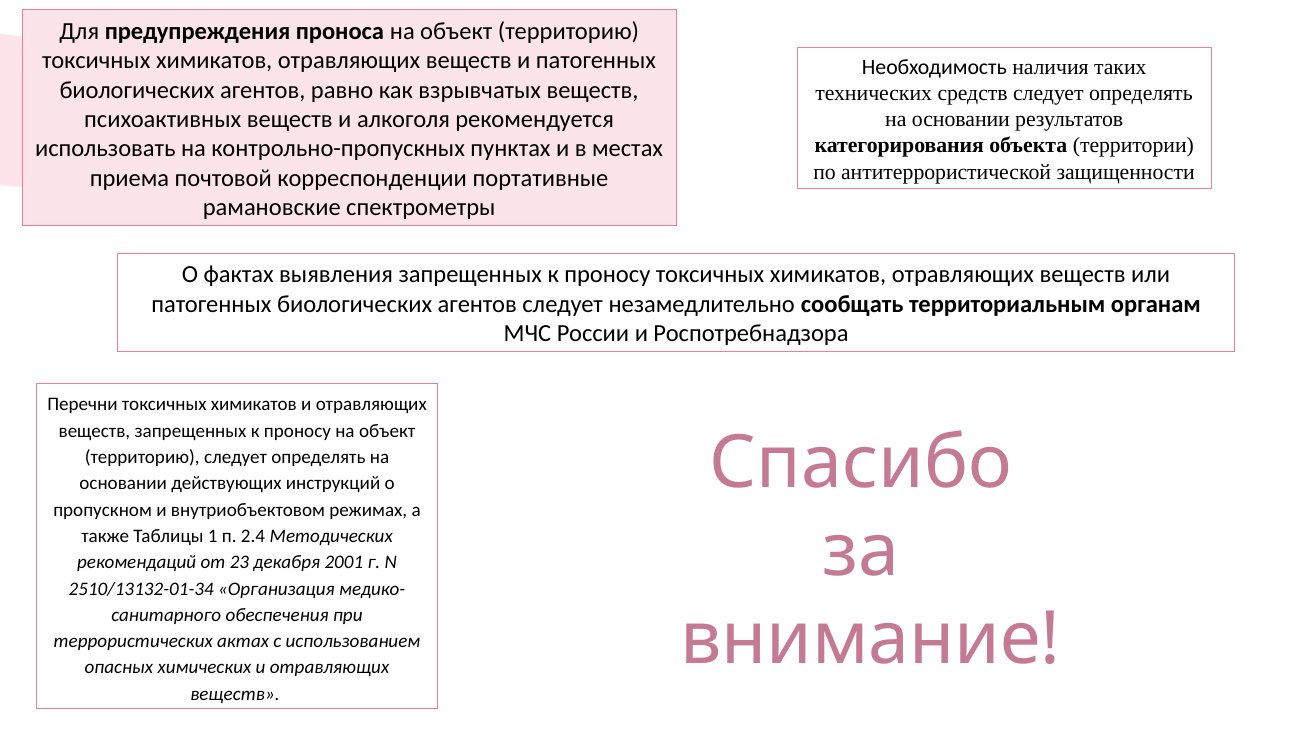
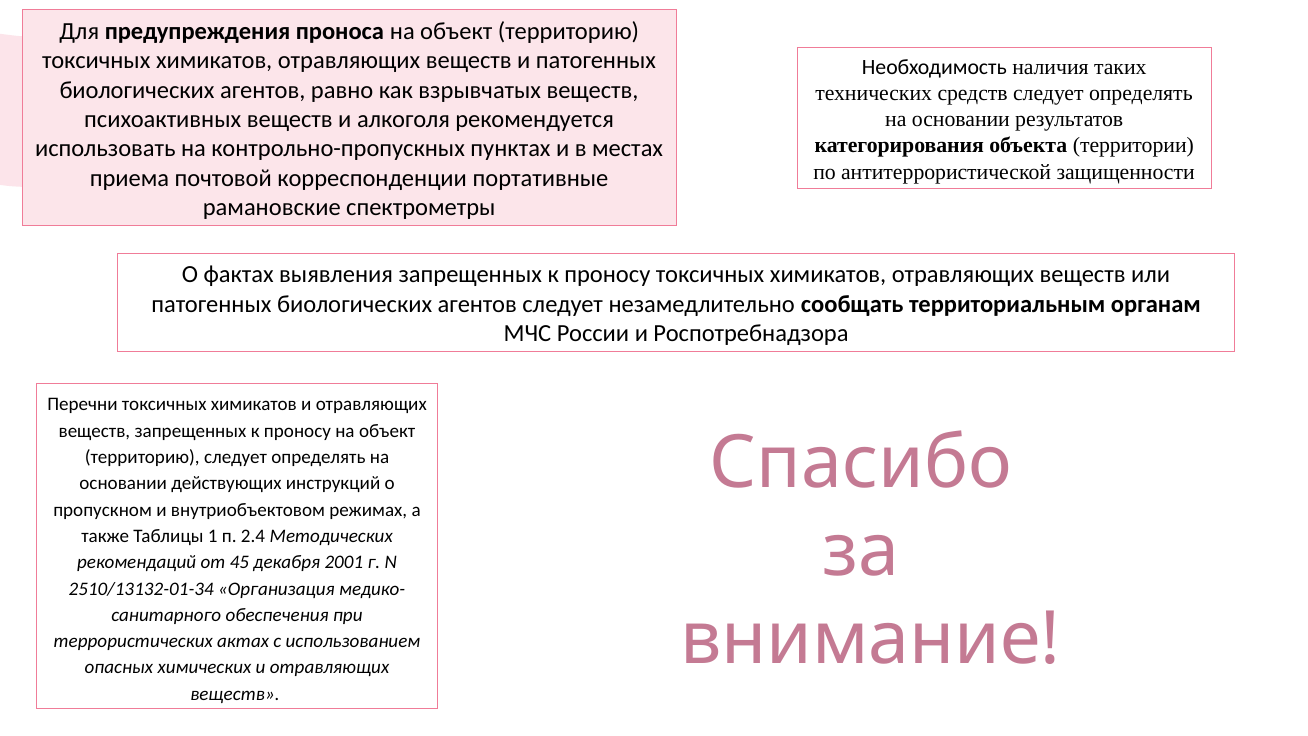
23: 23 -> 45 (239, 562)
